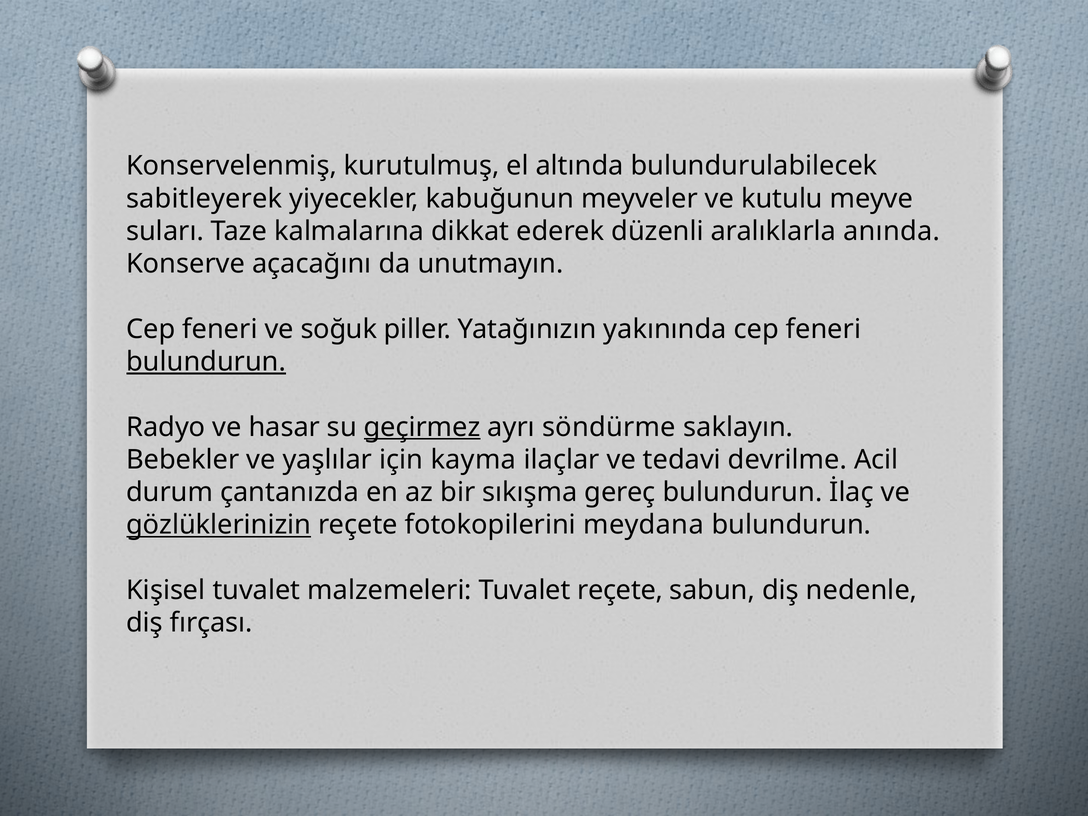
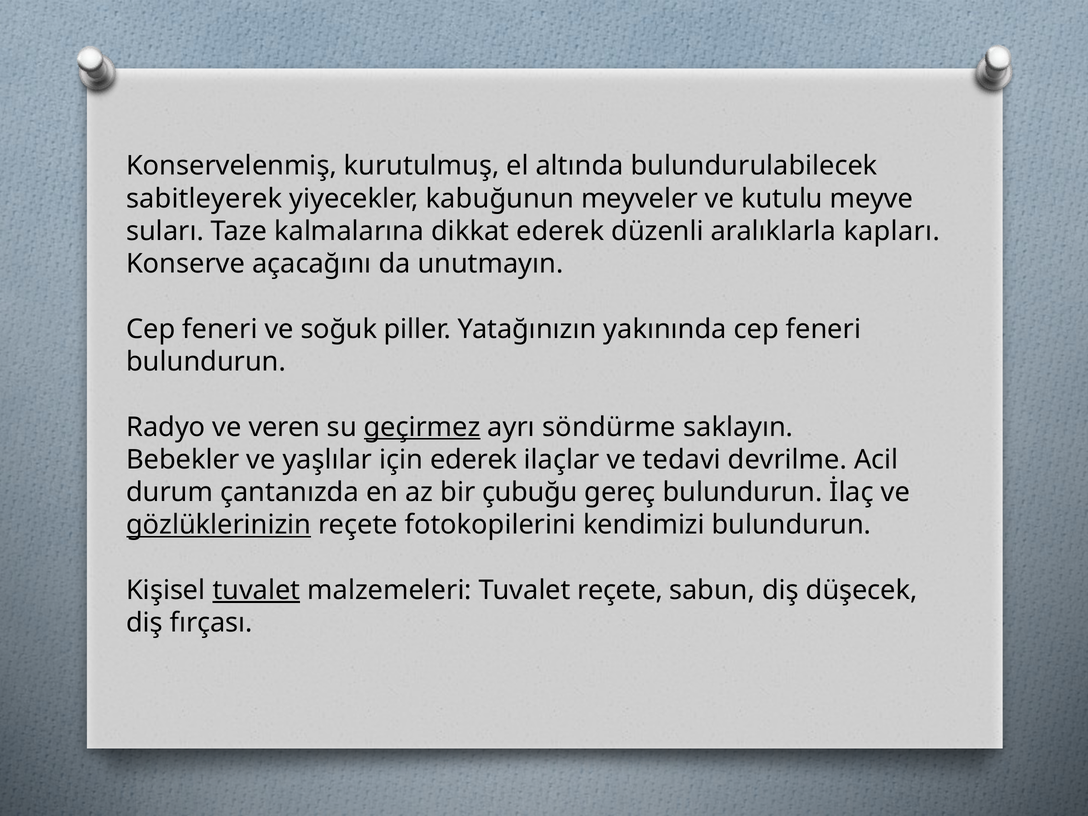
anında: anında -> kapları (892, 231)
bulundurun underline: present -> none (206, 362)
hasar: hasar -> veren (284, 427)
için kayma: kayma -> ederek (474, 460)
sıkışma: sıkışma -> çubuğu (530, 492)
meydana: meydana -> kendimizi (644, 525)
tuvalet underline: none -> present (256, 590)
nedenle: nedenle -> düşecek (862, 590)
